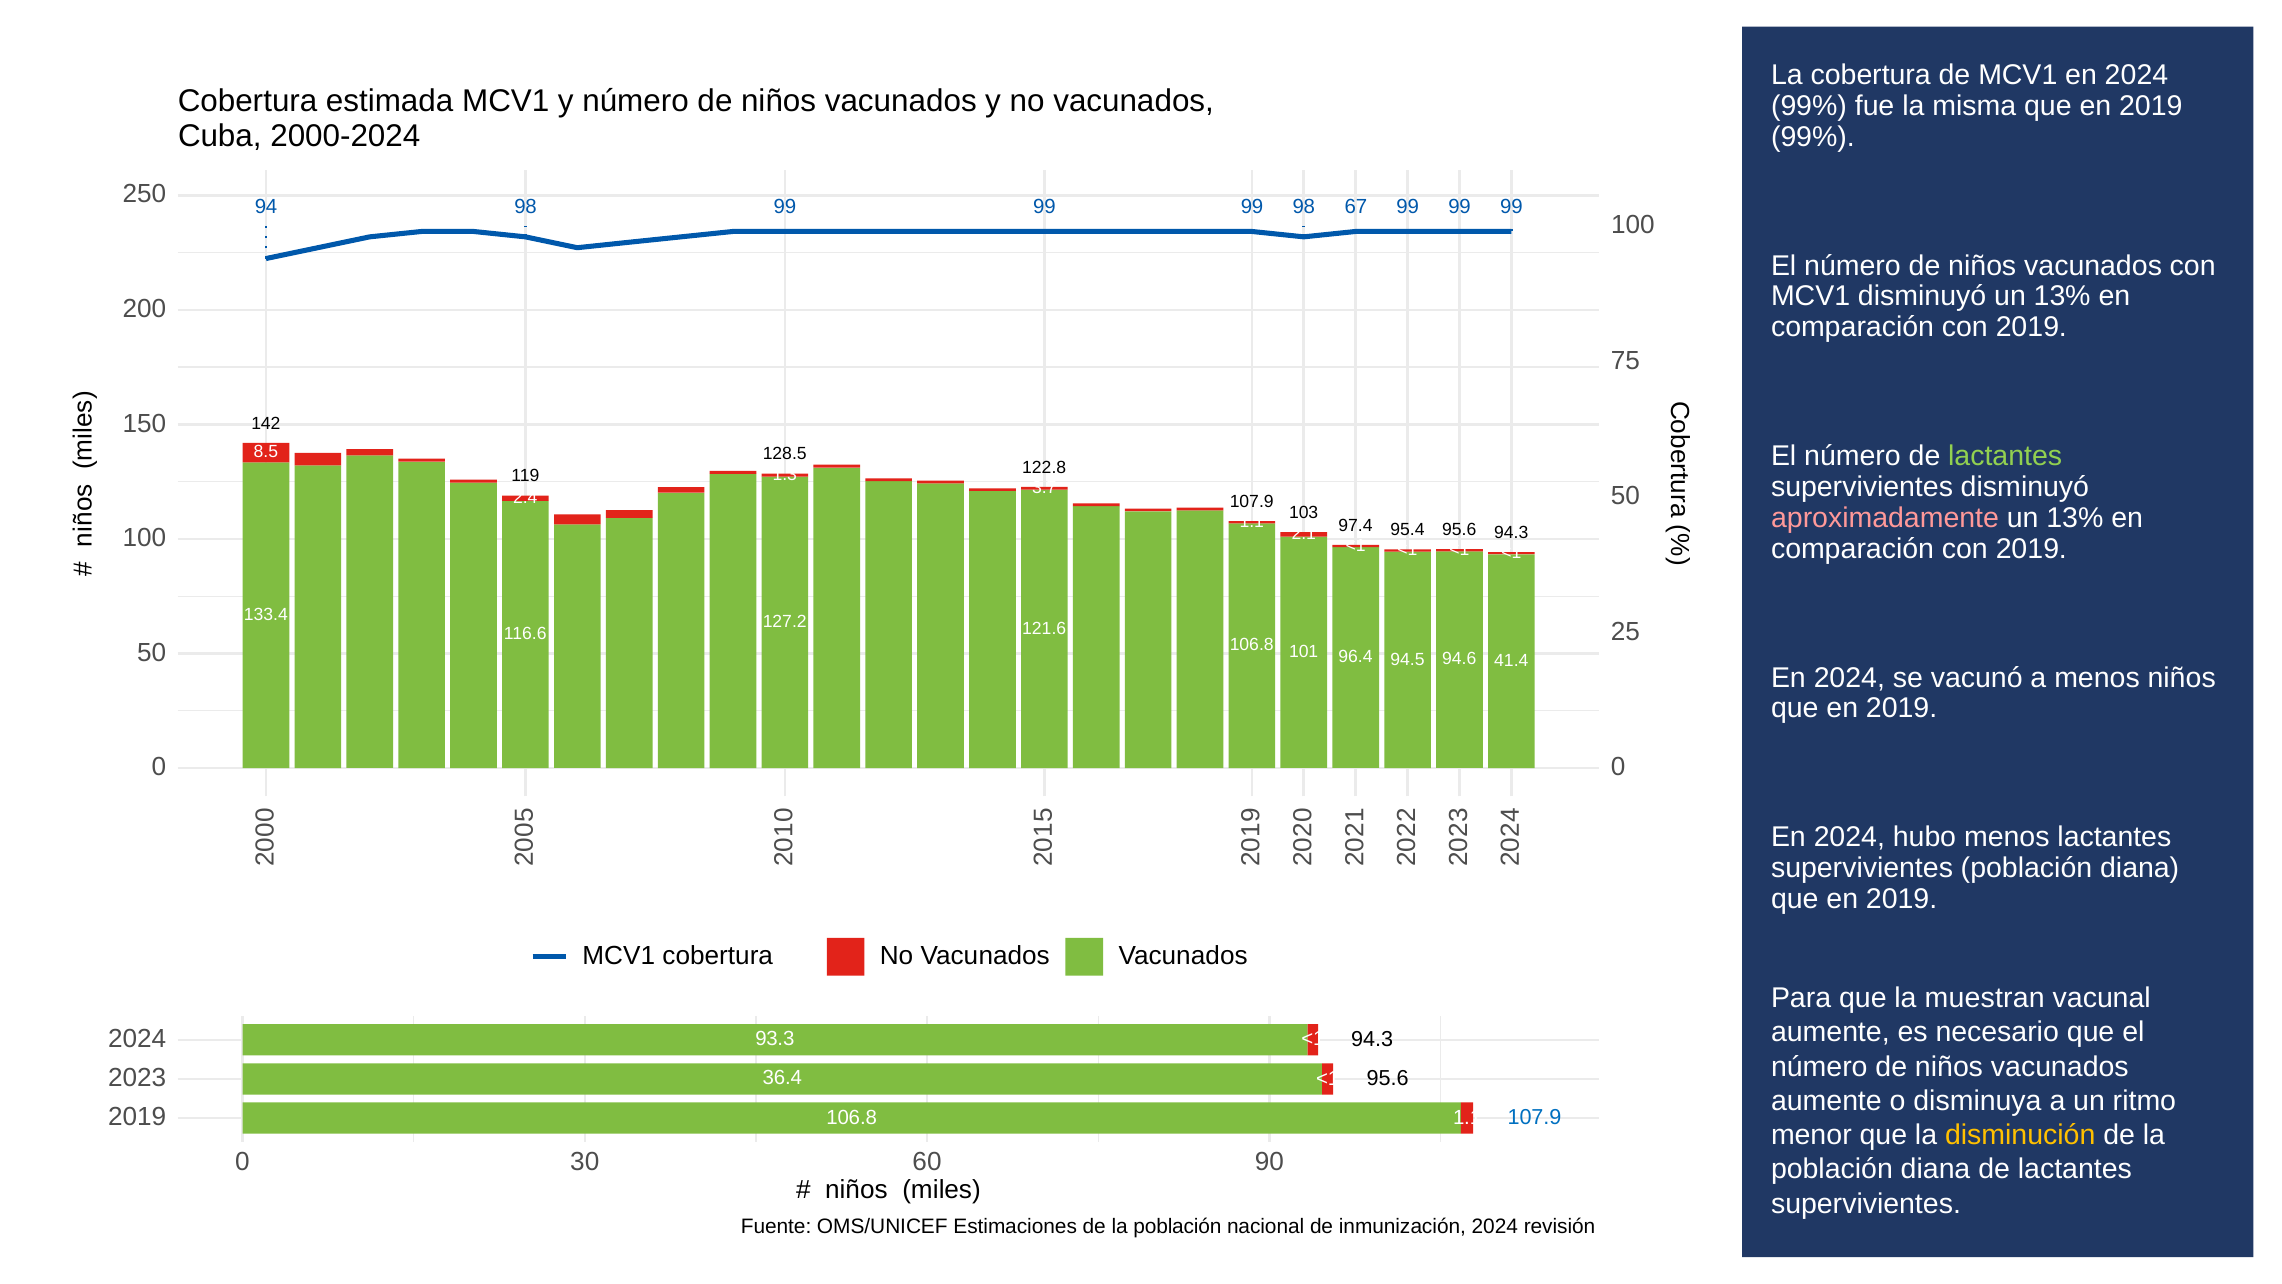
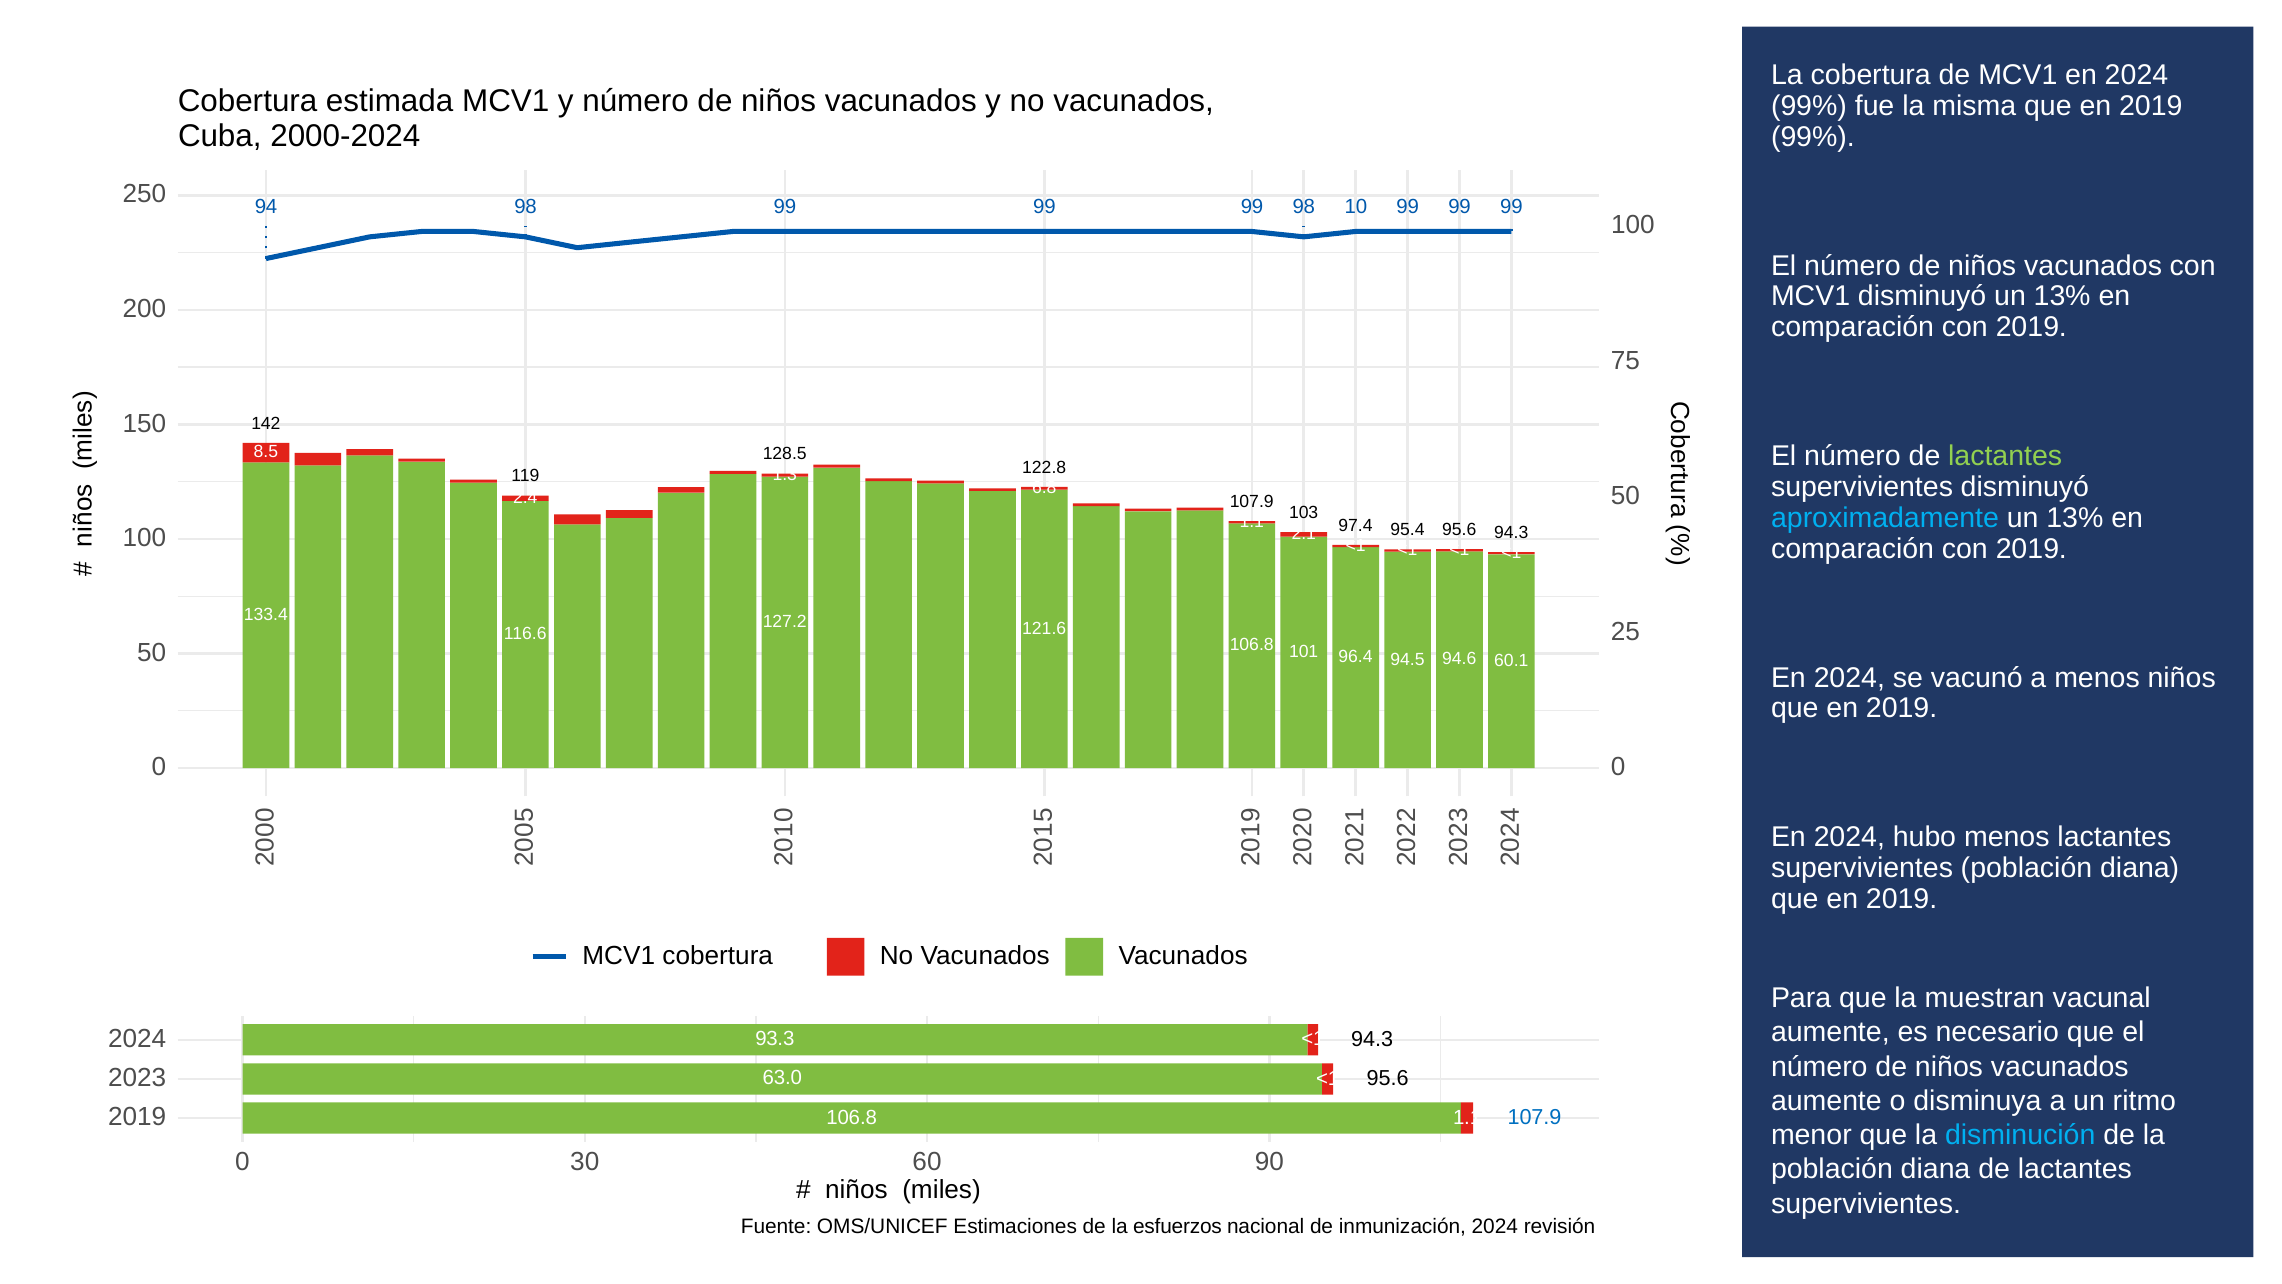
67: 67 -> 10 (1356, 207)
3.7: 3.7 -> 6.8 (1044, 487)
aproximadamente colour: pink -> light blue (1885, 518)
41.4: 41.4 -> 60.1 (1511, 660)
36.4: 36.4 -> 63.0 (782, 1078)
disminución colour: yellow -> light blue (2020, 1135)
Estimaciones de la población: población -> esfuerzos (1177, 1226)
